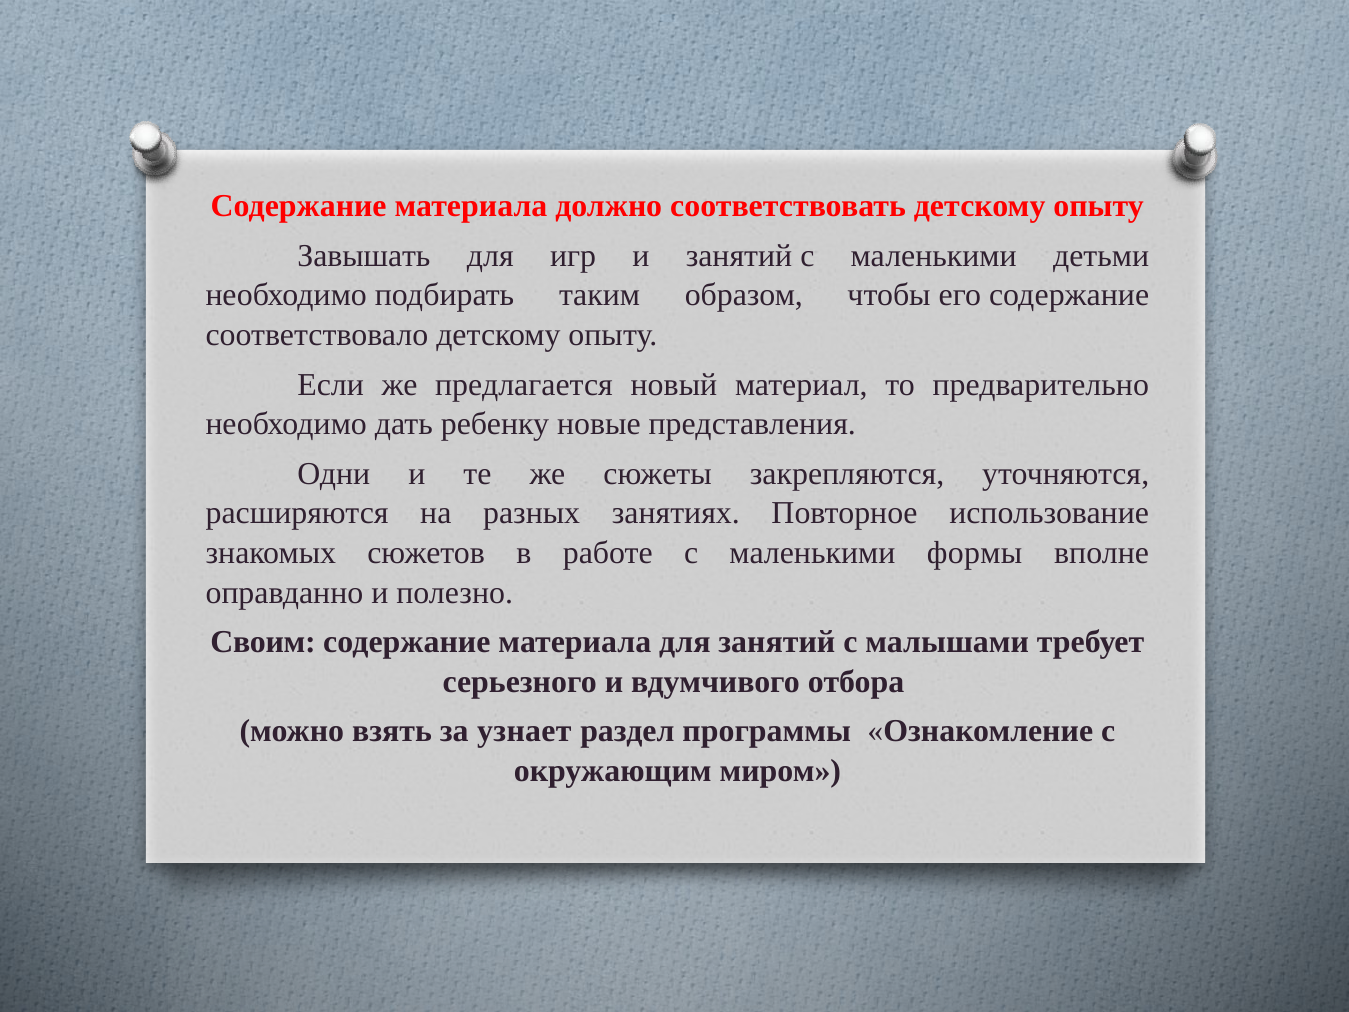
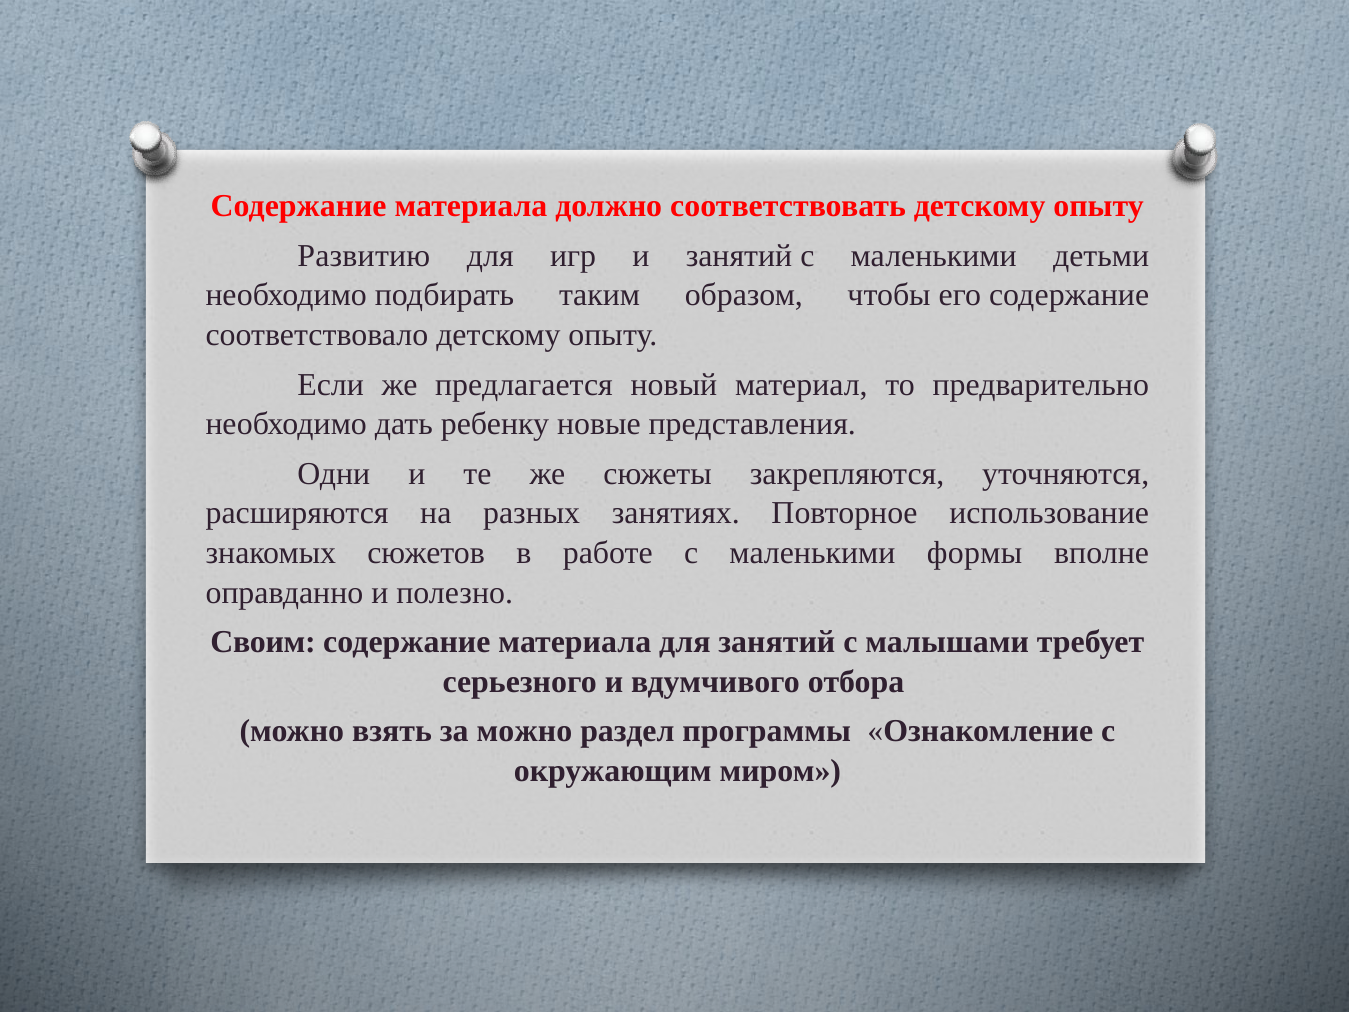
Завышать: Завышать -> Развитию (364, 256)
за узнает: узнает -> можно (524, 731)
